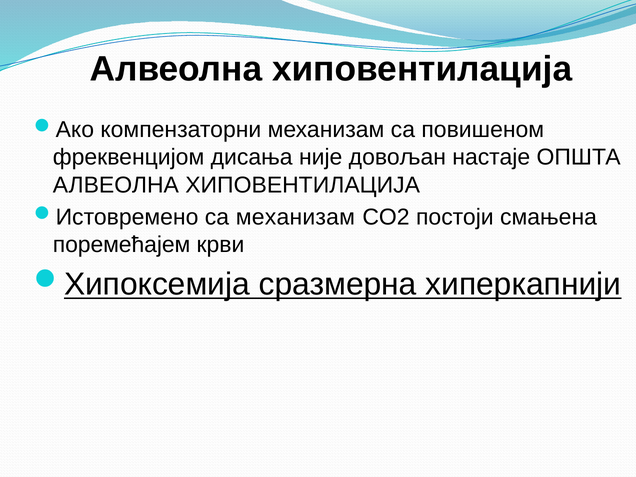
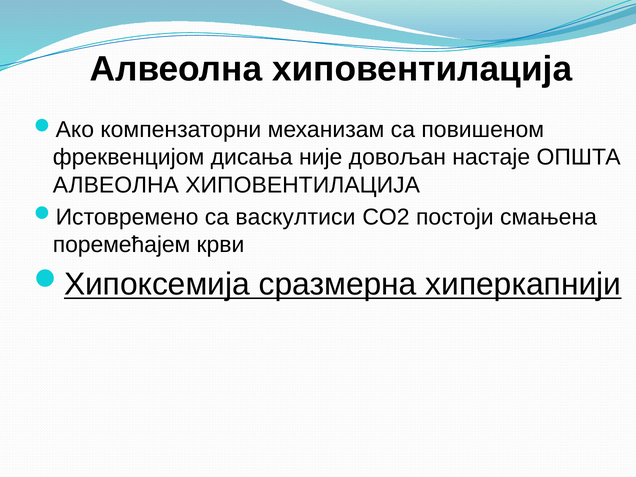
са механизам: механизам -> васкултиси (295, 217)
